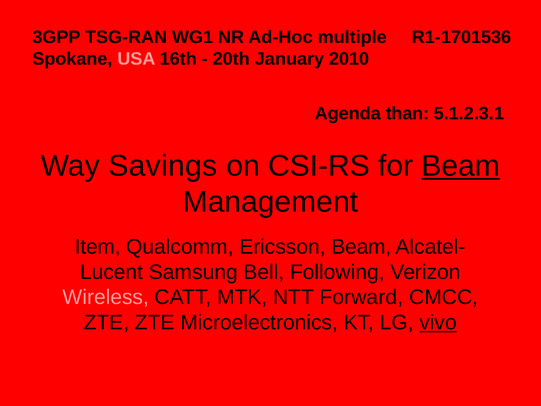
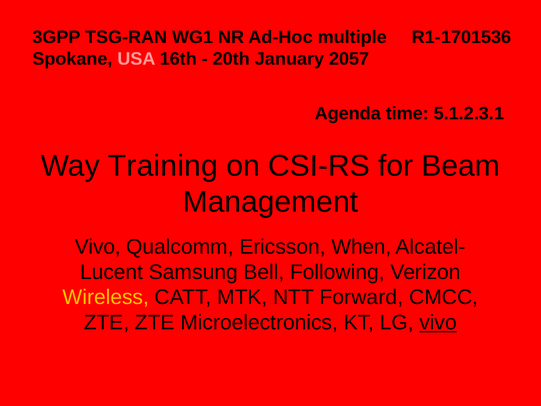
2010: 2010 -> 2057 (349, 59)
than: than -> time (407, 113)
Savings: Savings -> Training (163, 166)
Beam underline: present -> none (461, 166)
Item: Item -> Vivo (98, 247)
Ericsson Beam: Beam -> When (361, 247)
Wireless colour: pink -> yellow (106, 297)
